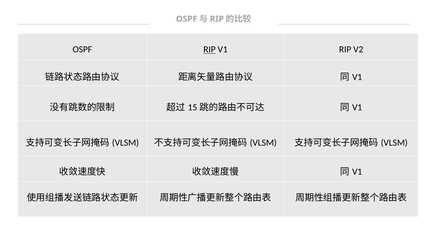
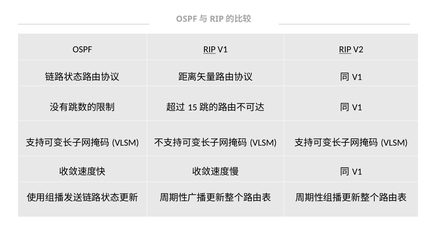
RIP underline: none -> present (345, 49)
